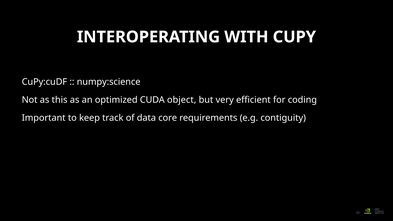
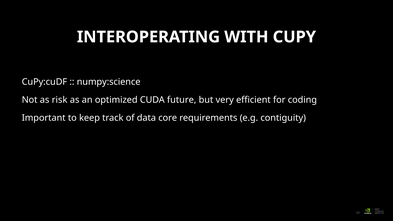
this: this -> risk (60, 100)
object: object -> future (182, 100)
